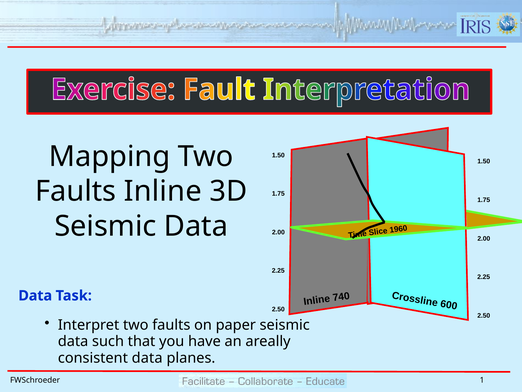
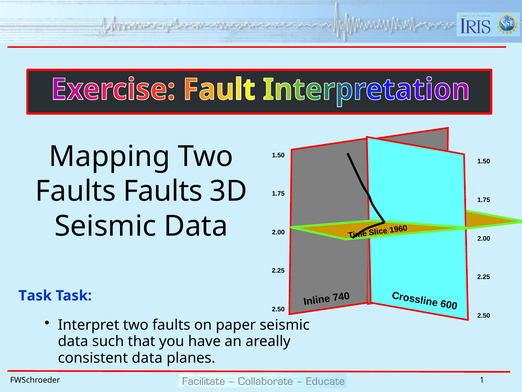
Faults Inline: Inline -> Faults (163, 191)
Data: Data -> Task (35, 295)
